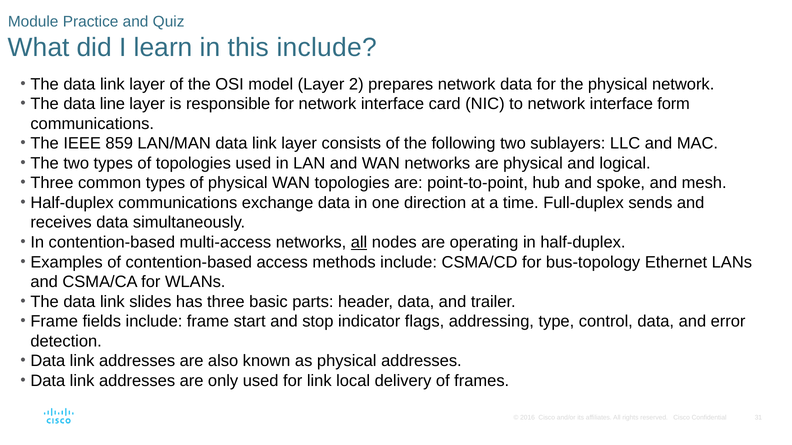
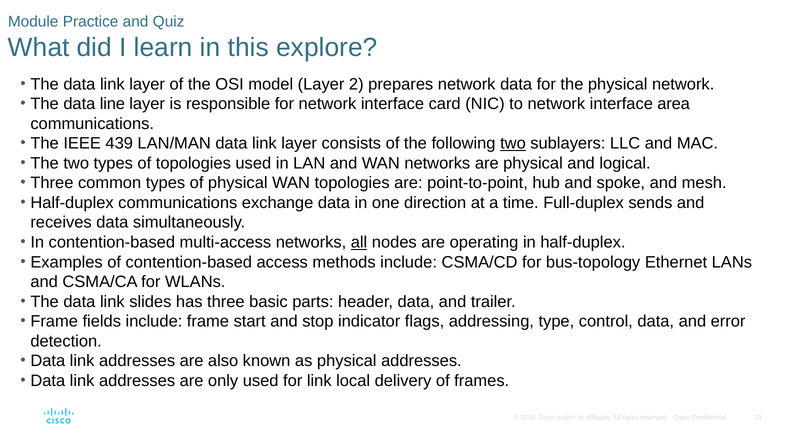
this include: include -> explore (327, 47)
form: form -> area (674, 104)
859: 859 -> 439 (119, 144)
two underline: none -> present (513, 144)
